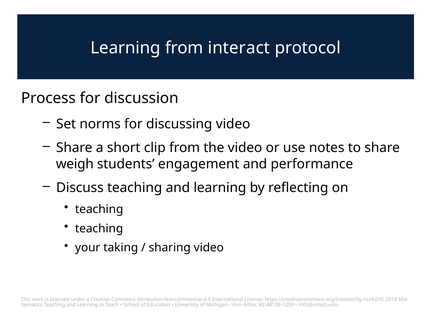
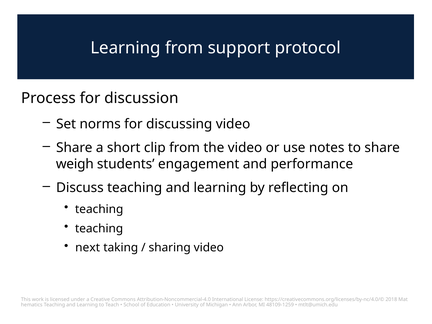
interact: interact -> support (239, 48)
your: your -> next (88, 248)
